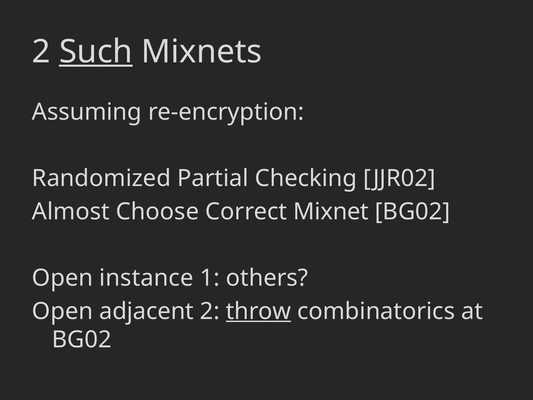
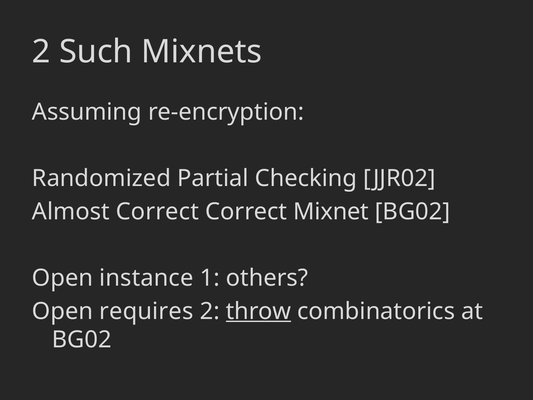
Such underline: present -> none (96, 52)
Almost Choose: Choose -> Correct (157, 211)
adjacent: adjacent -> requires (146, 311)
